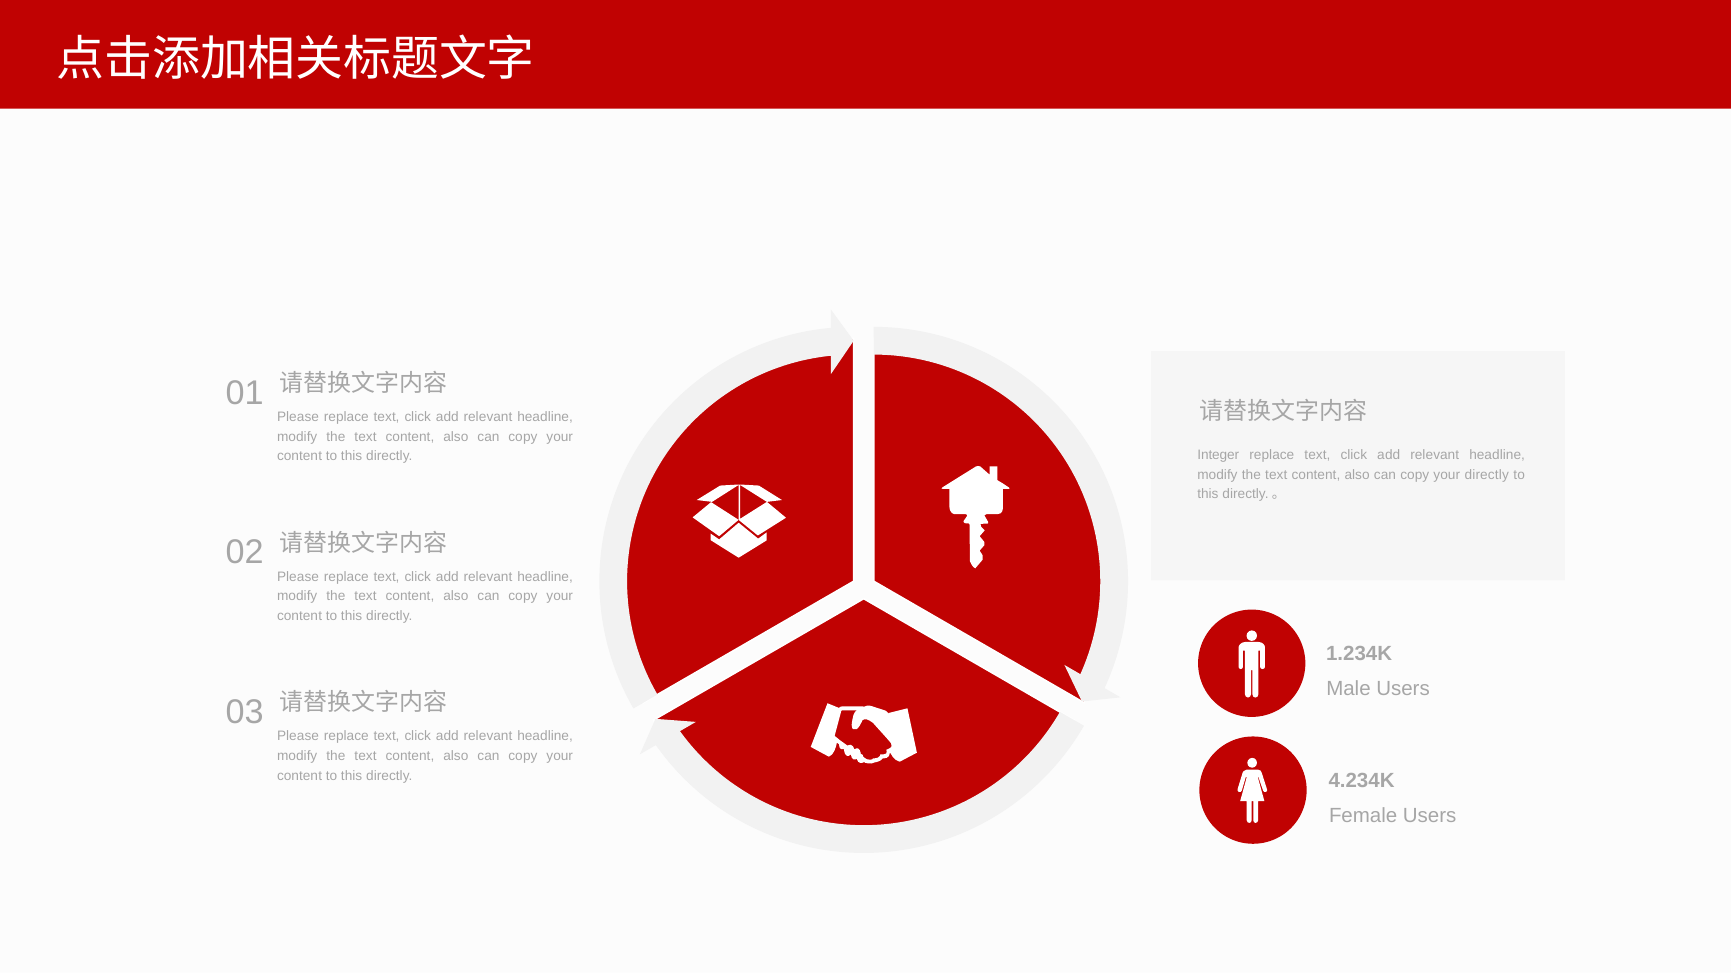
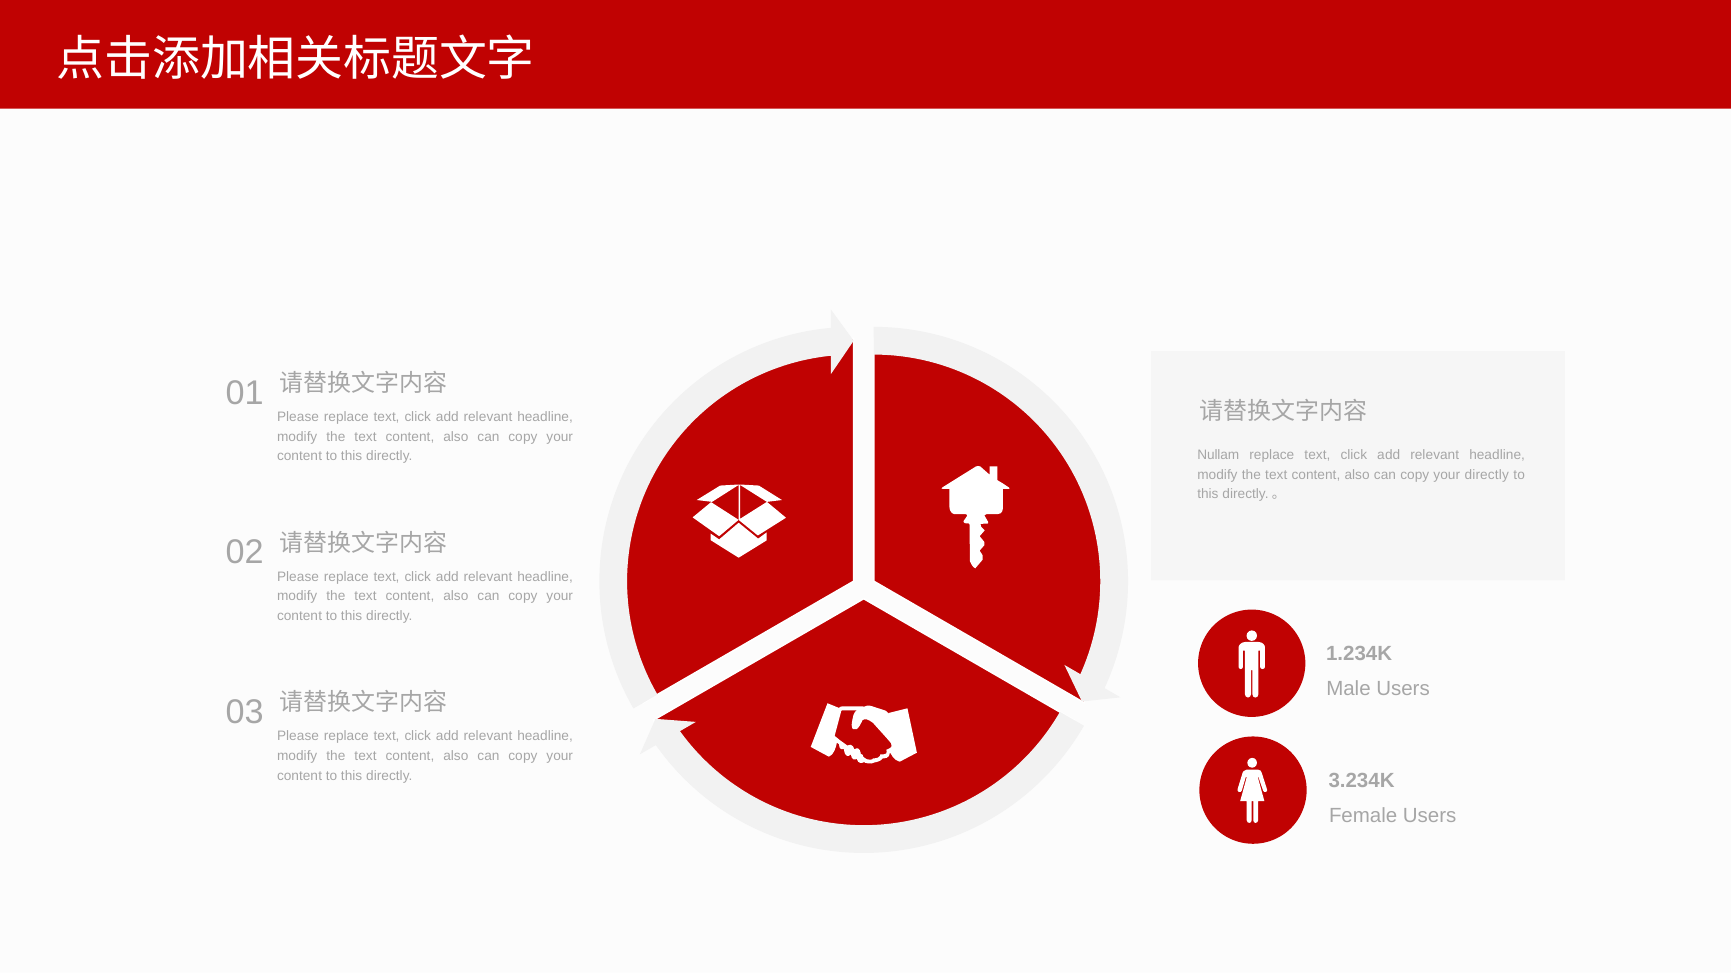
Integer: Integer -> Nullam (1218, 455)
4.234K: 4.234K -> 3.234K (1362, 780)
